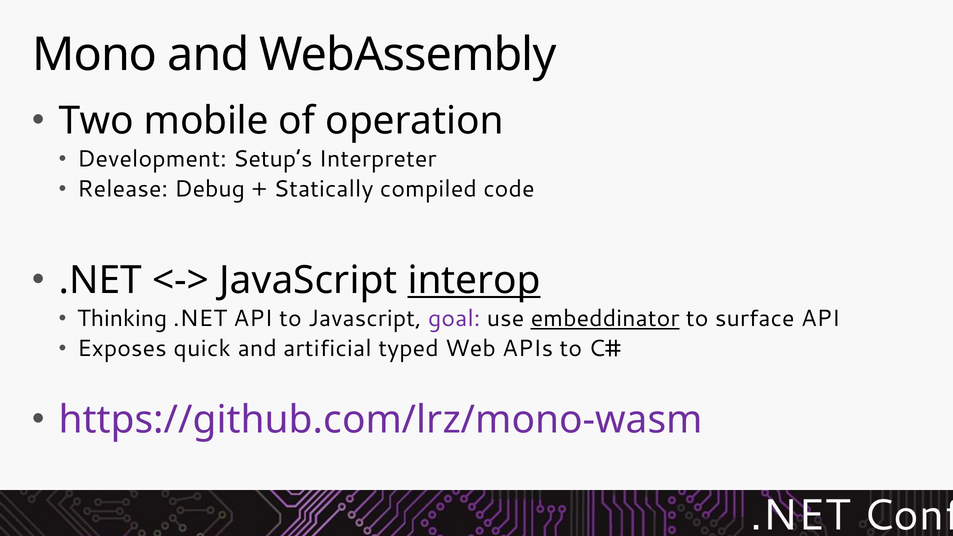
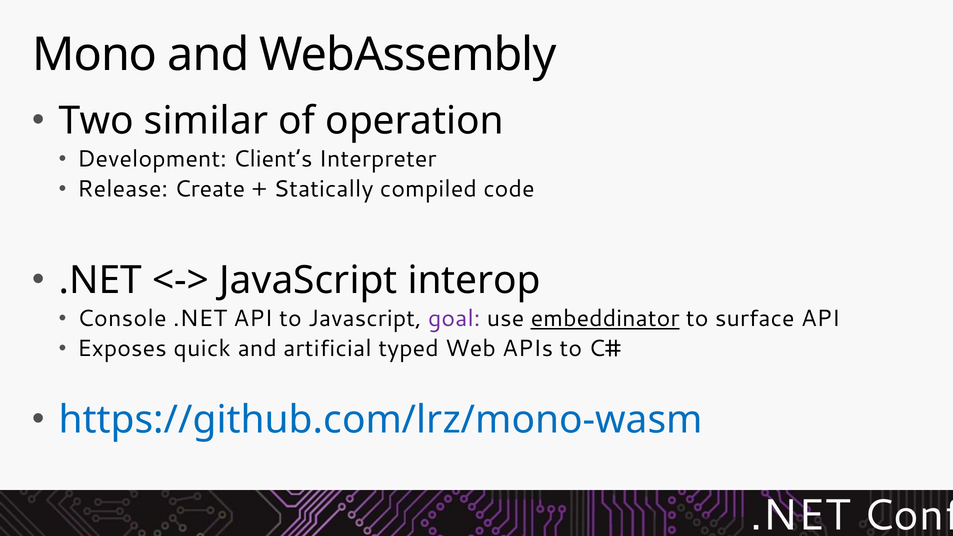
mobile: mobile -> similar (206, 121)
Setup’s: Setup’s -> Client’s (273, 159)
Debug: Debug -> Create (210, 189)
interop underline: present -> none (474, 280)
Thinking: Thinking -> Console (122, 319)
https://github.com/lrz/mono-wasm colour: purple -> blue (381, 420)
